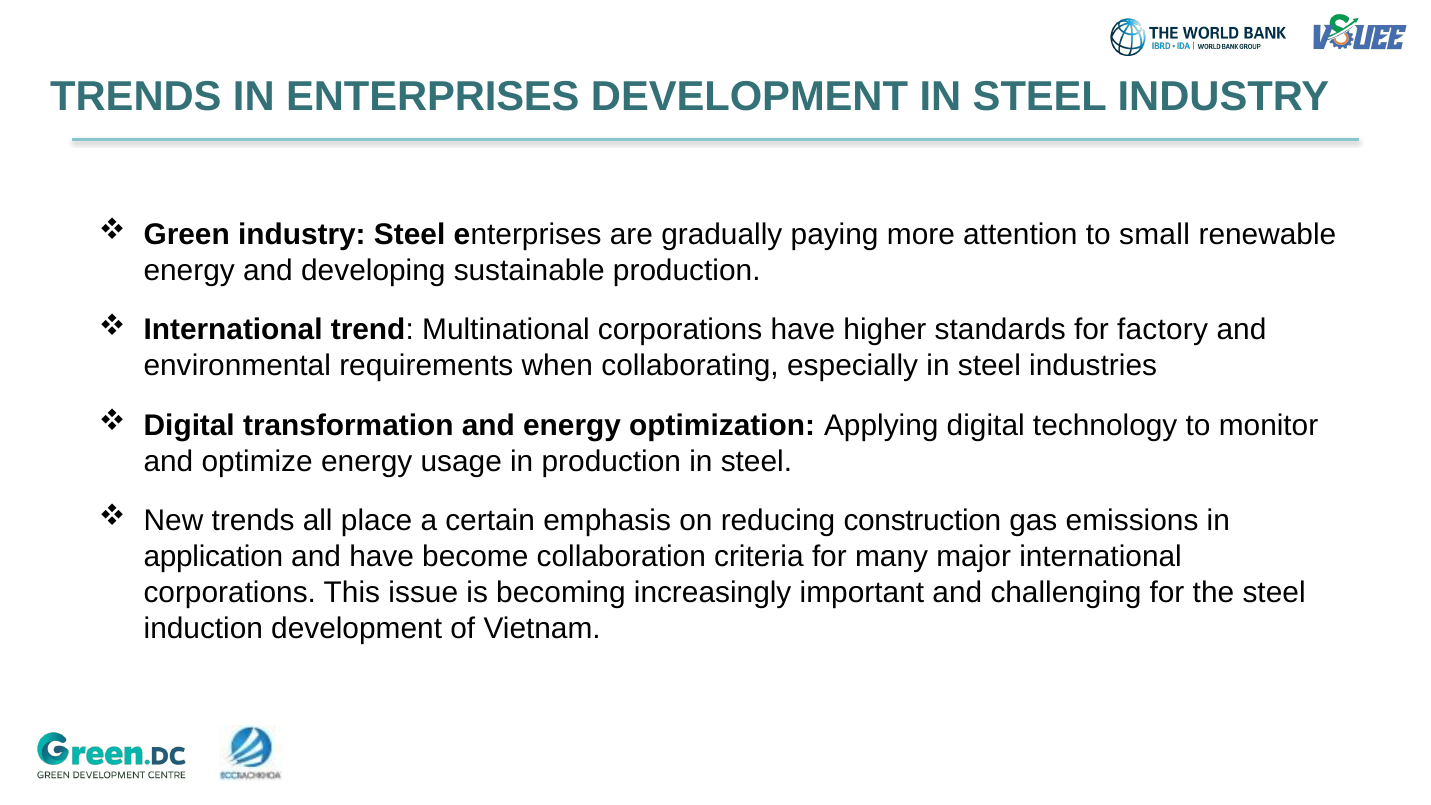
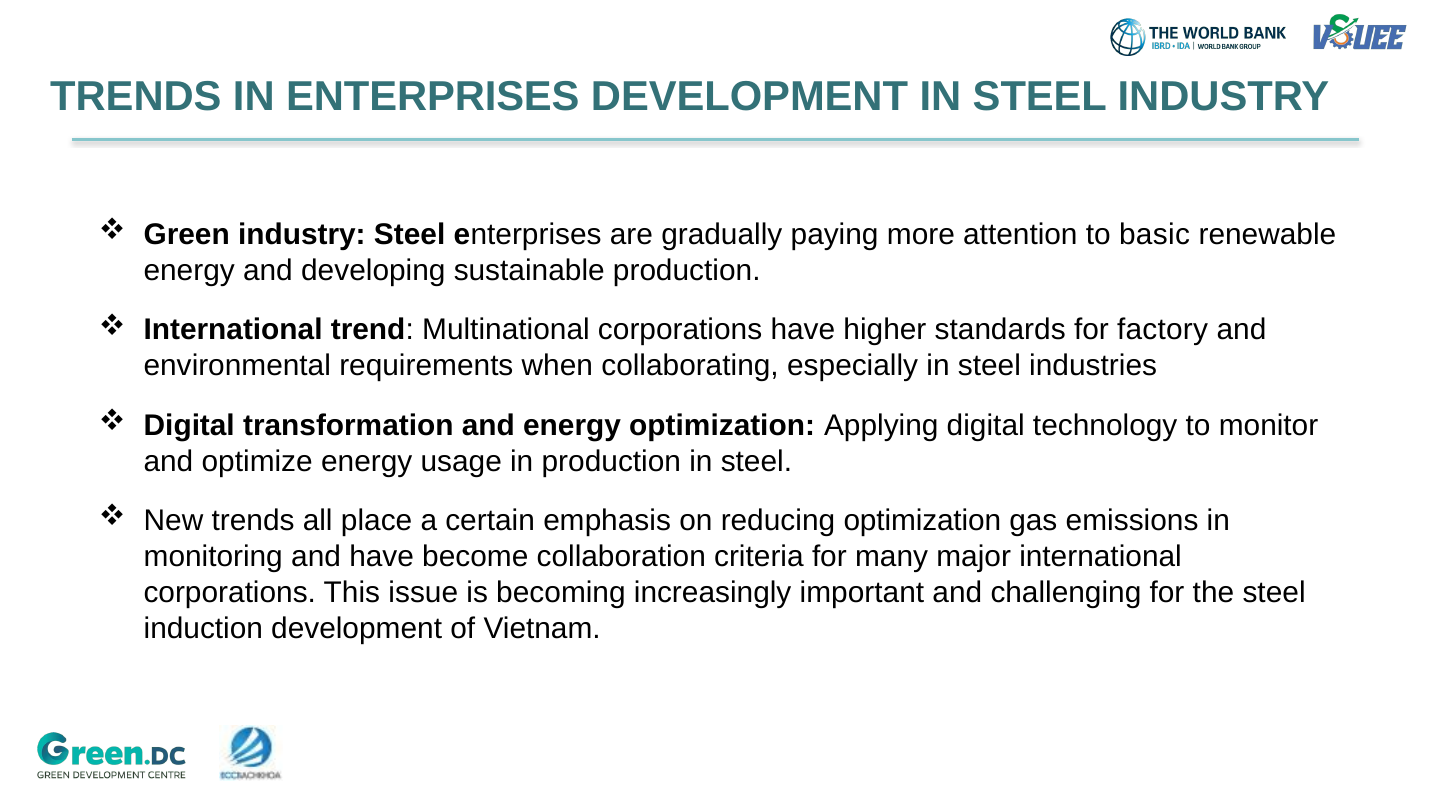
small: small -> basic (1155, 235)
reducing construction: construction -> optimization (922, 521)
application: application -> monitoring (213, 557)
